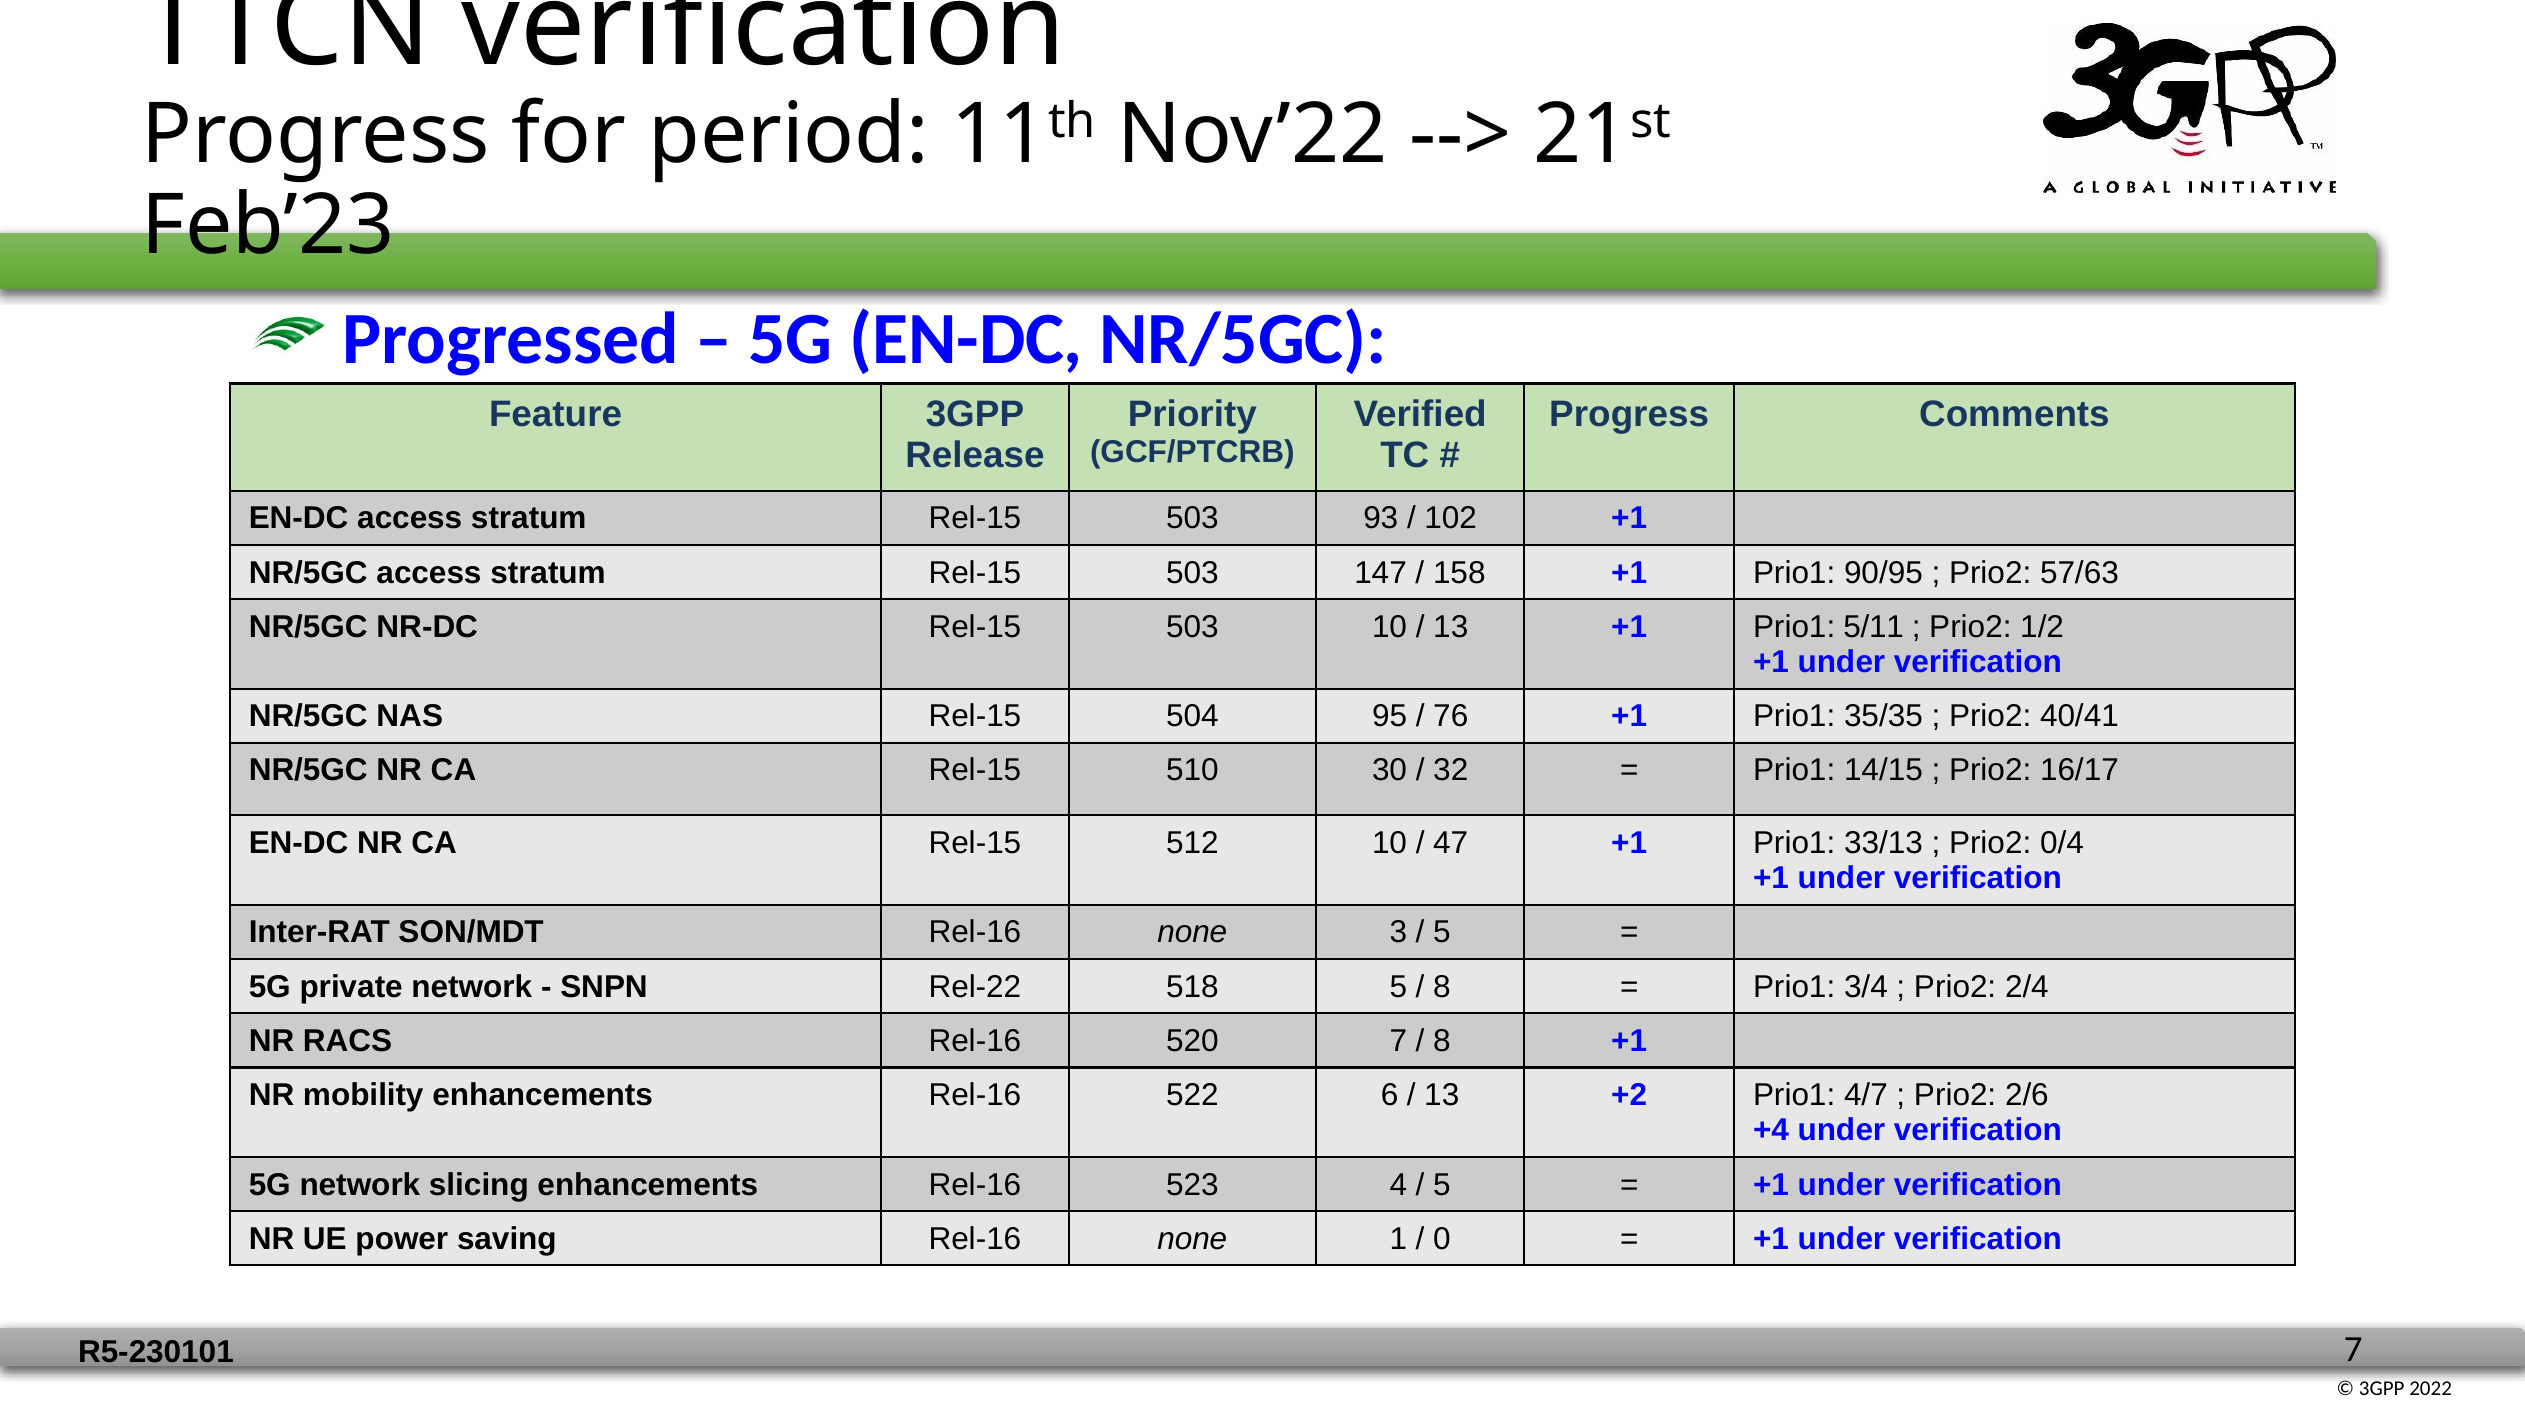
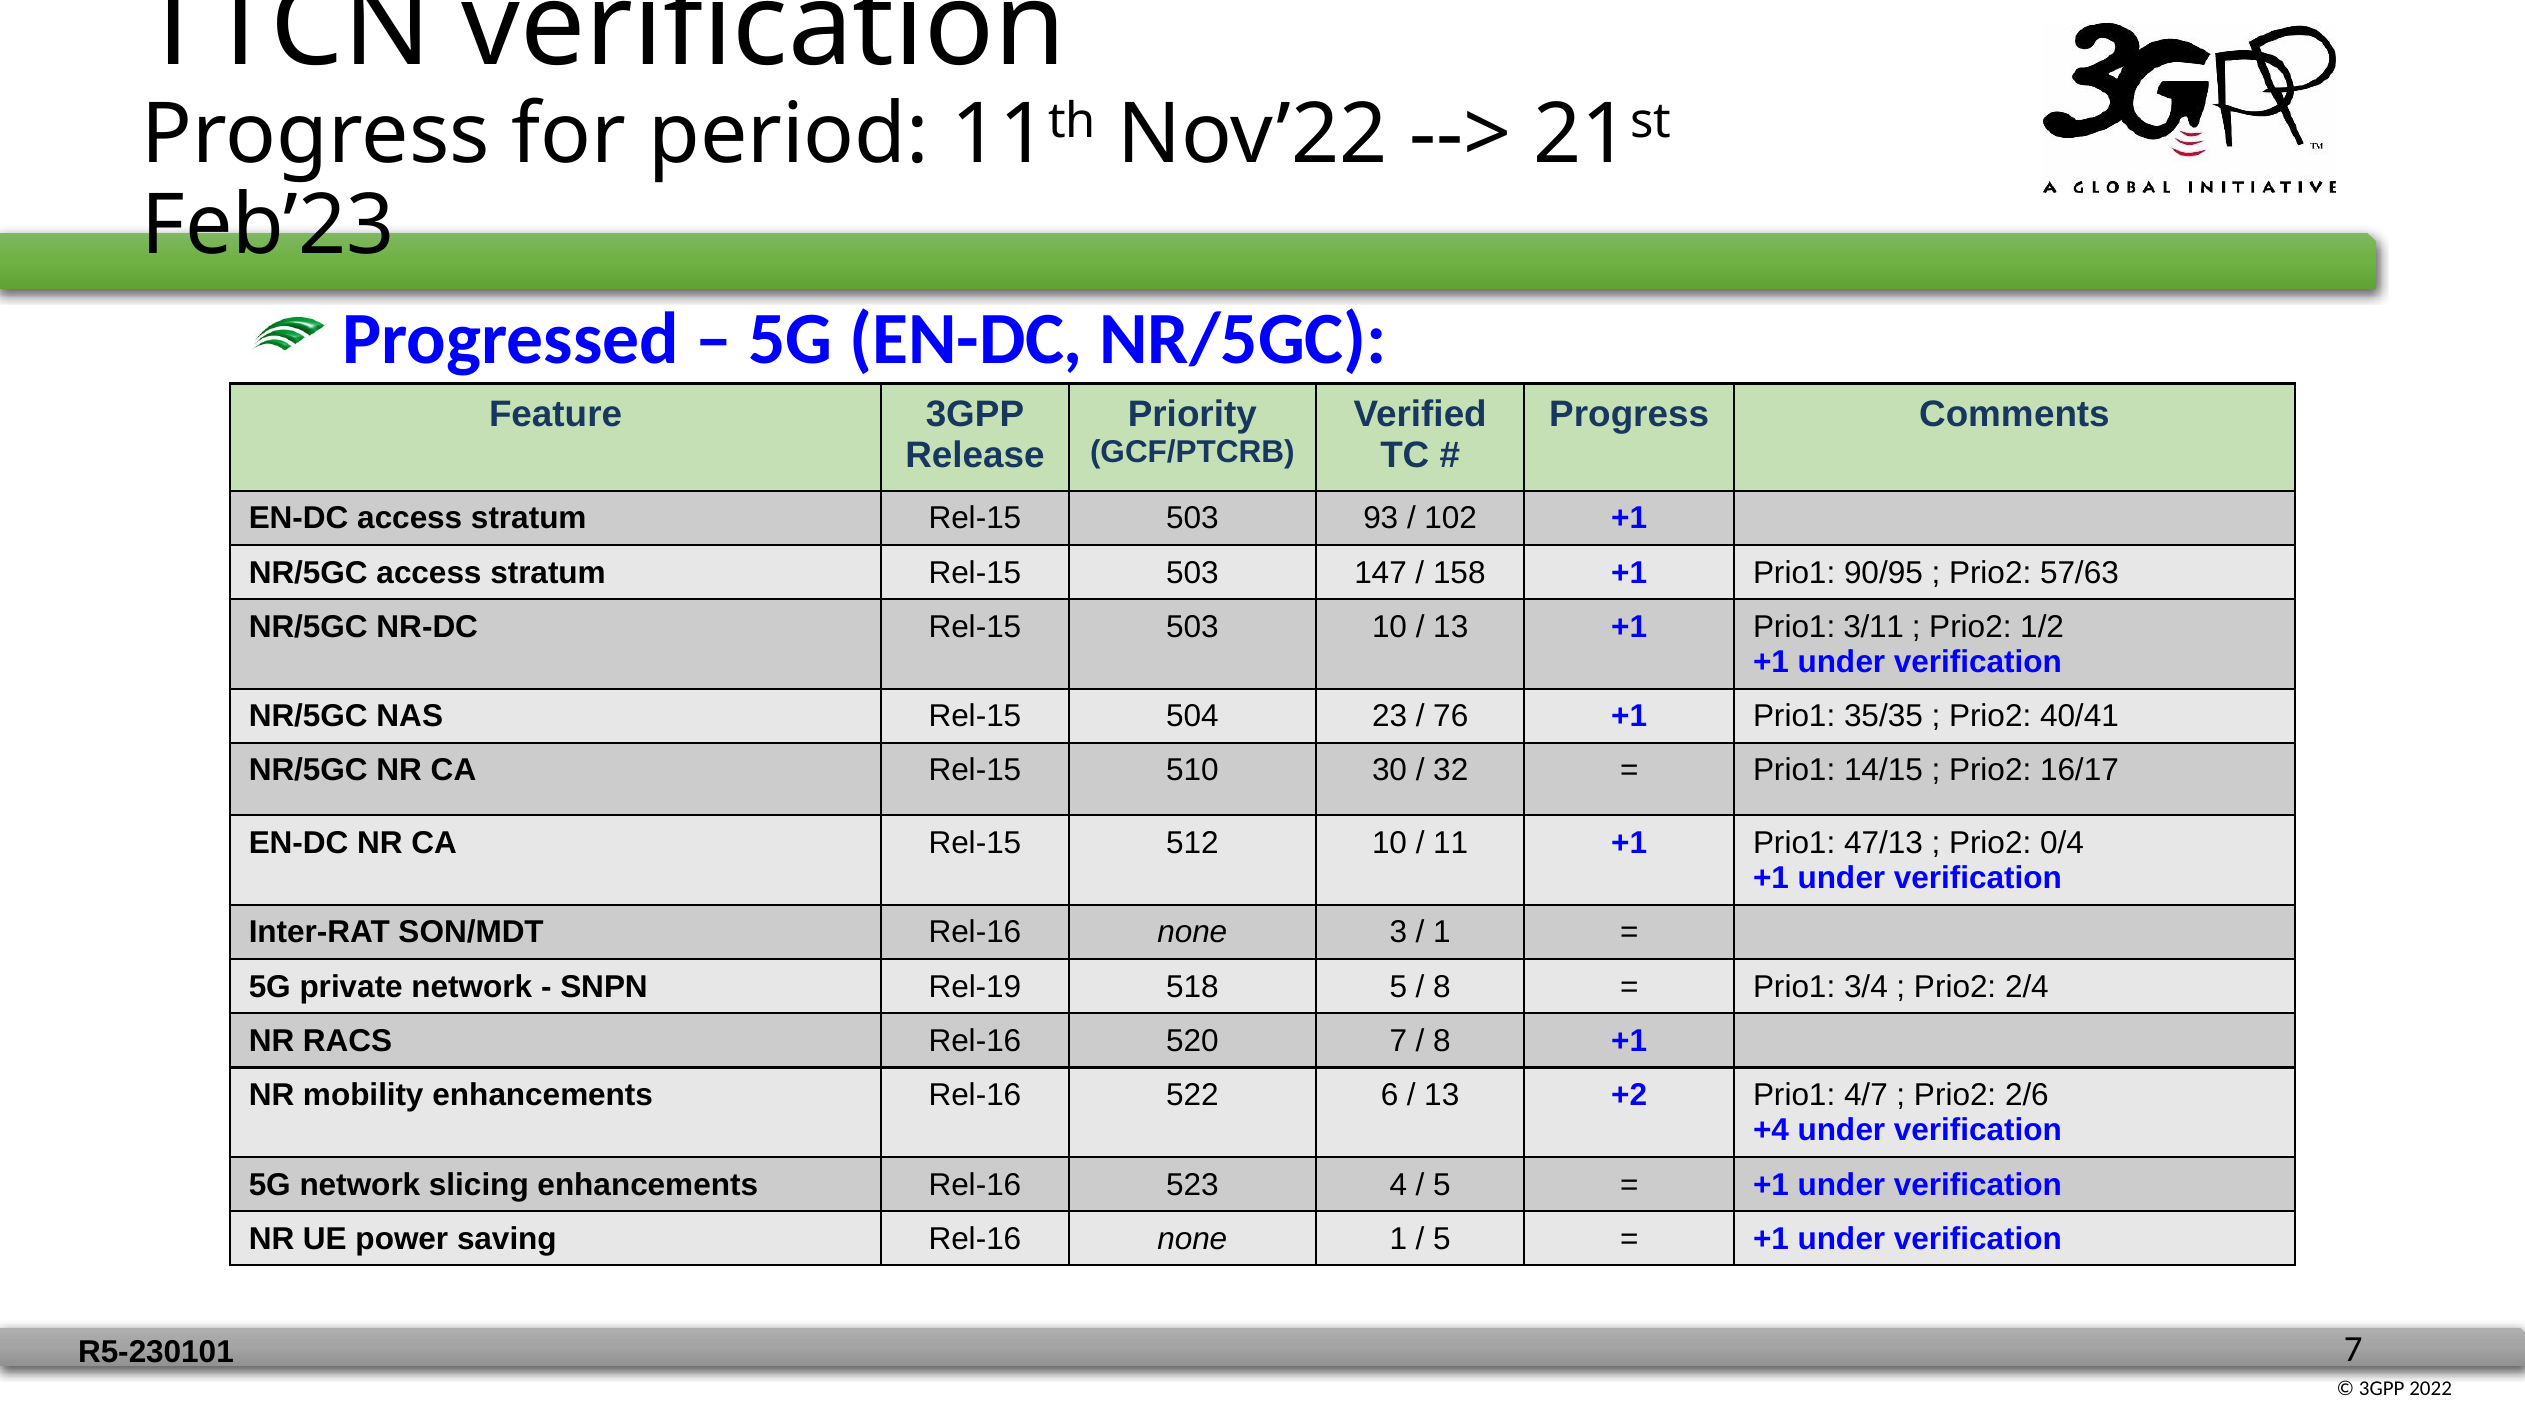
5/11: 5/11 -> 3/11 (1874, 627)
95: 95 -> 23 (1390, 717)
47: 47 -> 11 (1451, 843)
33/13: 33/13 -> 47/13 (1883, 843)
5: 5 -> 1 (1442, 933)
Rel-22: Rel-22 -> Rel-19 (975, 987)
0: 0 -> 5 (1442, 1239)
